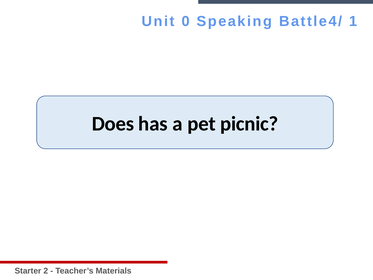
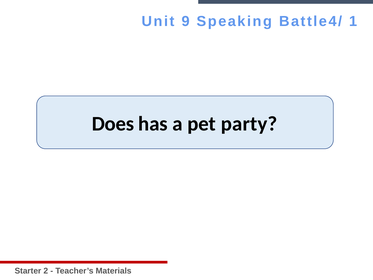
0: 0 -> 9 (186, 21)
picnic: picnic -> party (249, 124)
